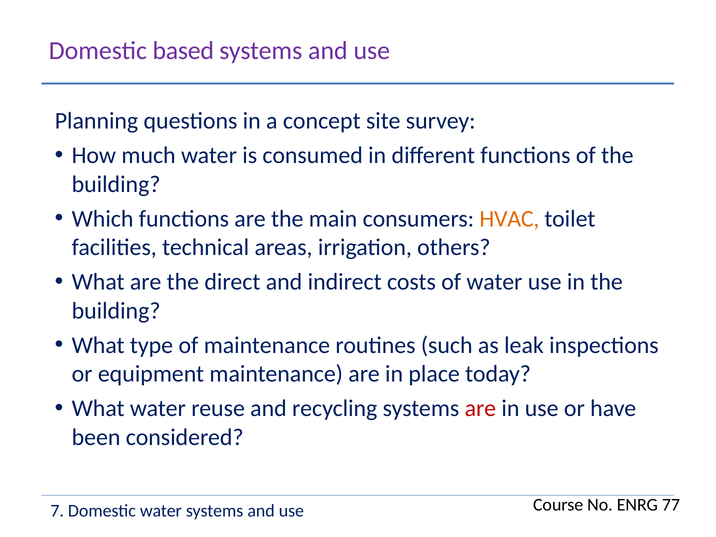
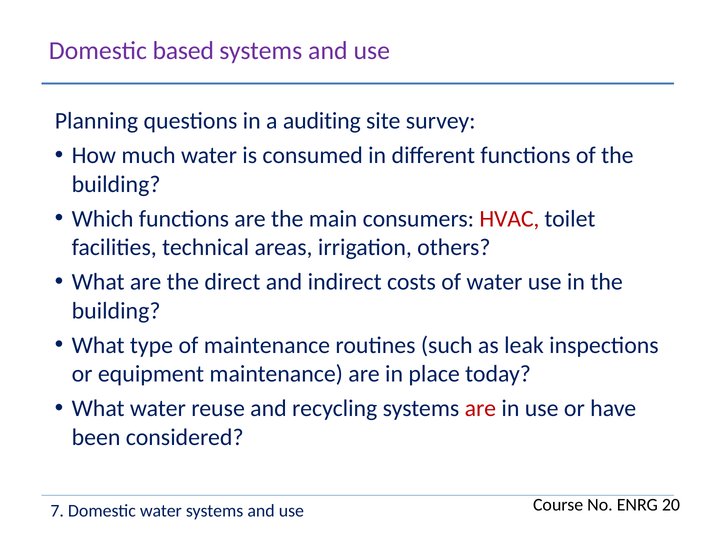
concept: concept -> auditing (322, 121)
HVAC colour: orange -> red (509, 219)
77: 77 -> 20 (671, 505)
